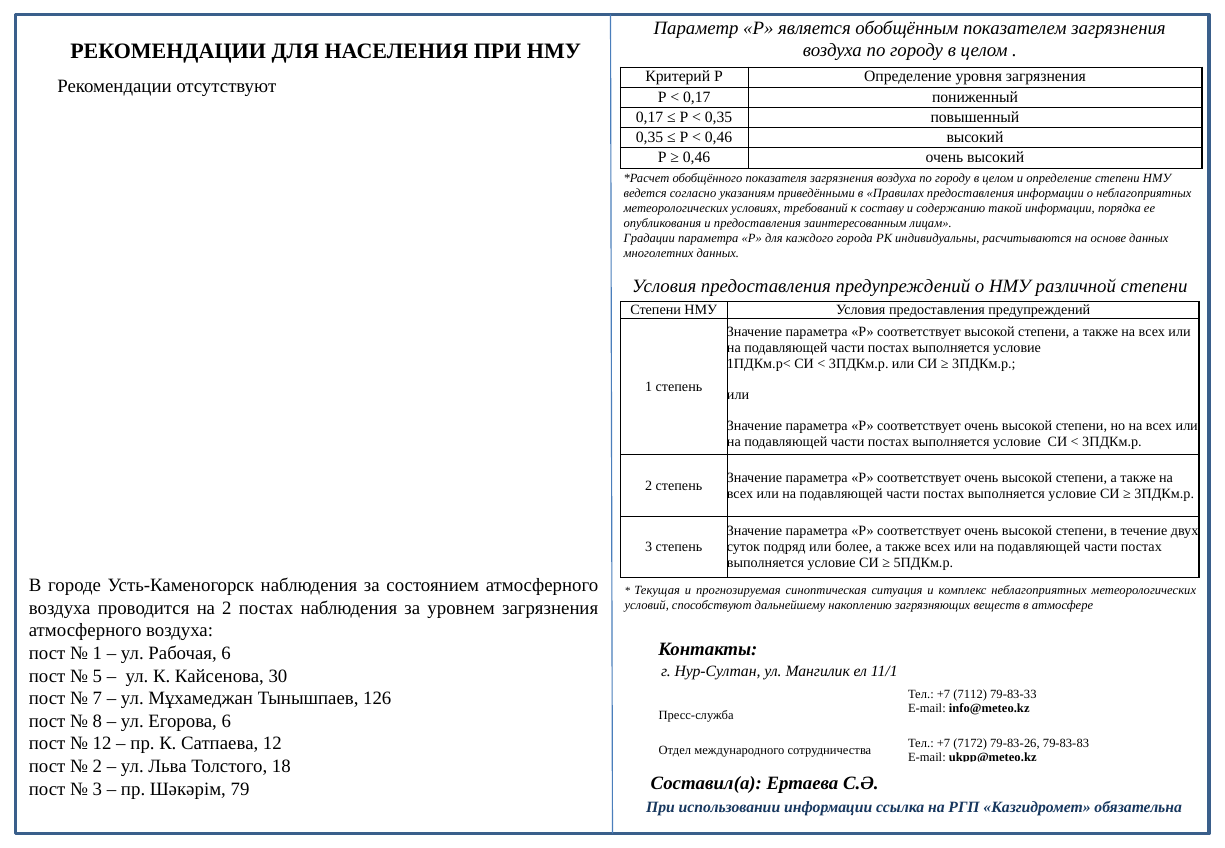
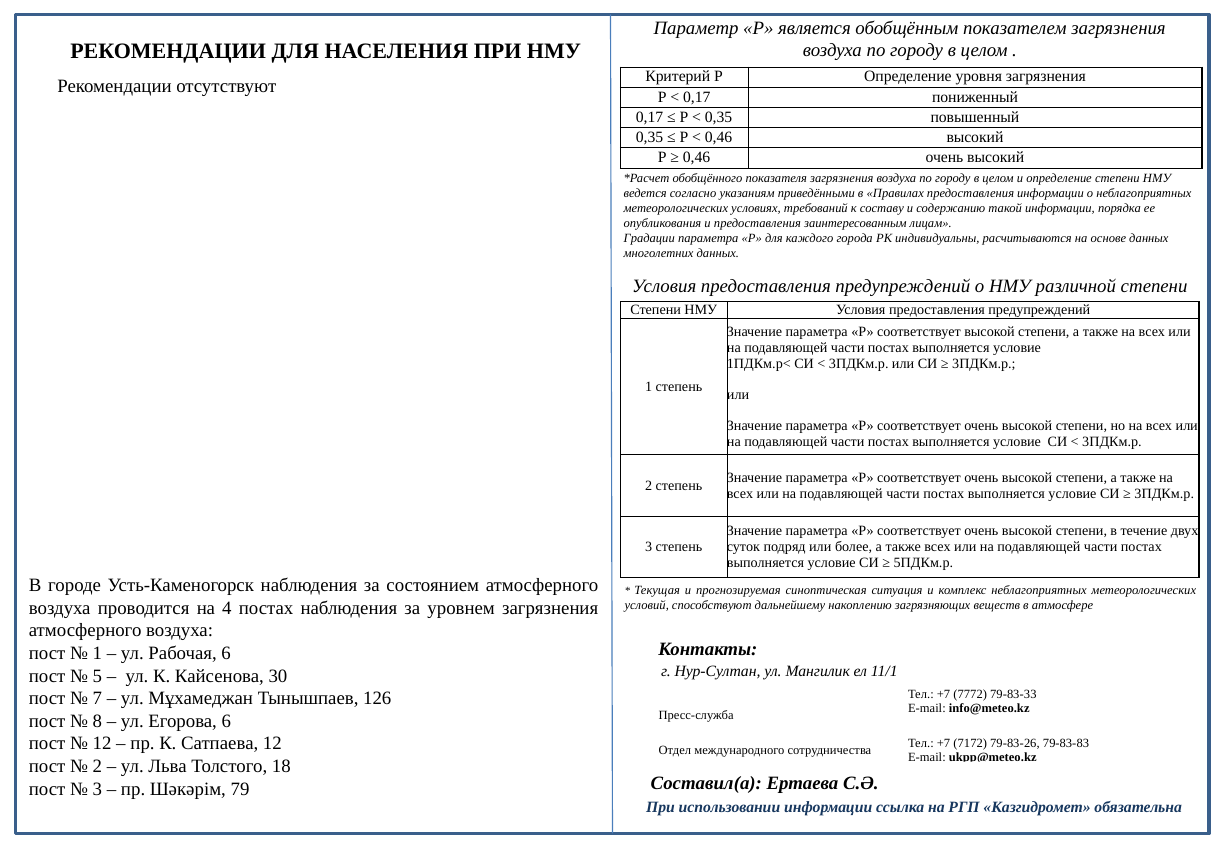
на 2: 2 -> 4 (227, 608)
7112: 7112 -> 7772 (970, 694)
